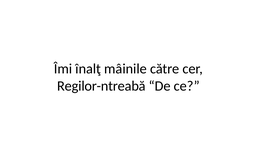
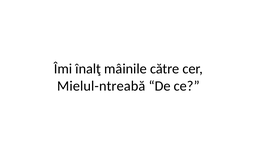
Regilor-ntreabă: Regilor-ntreabă -> Mielul-ntreabă (101, 86)
